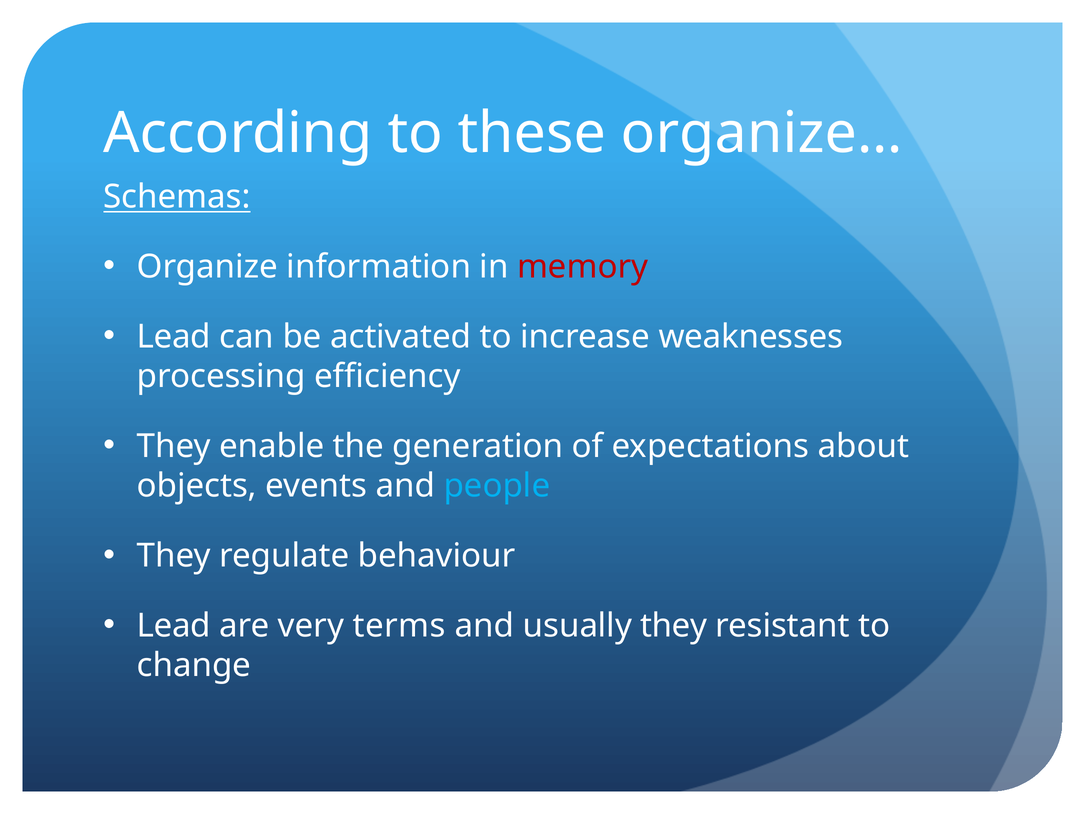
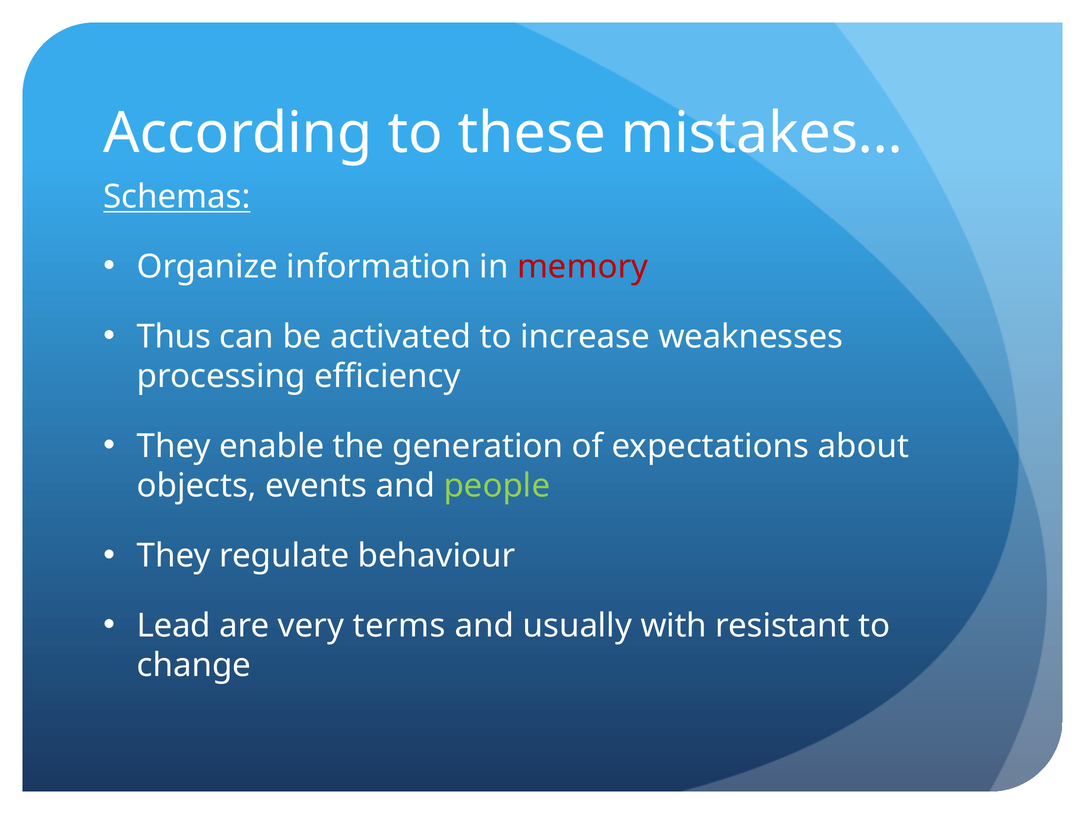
organize…: organize… -> mistakes… (762, 133)
Lead: Lead -> Thus (174, 336)
people colour: light blue -> light green (497, 486)
usually they: they -> with (674, 626)
